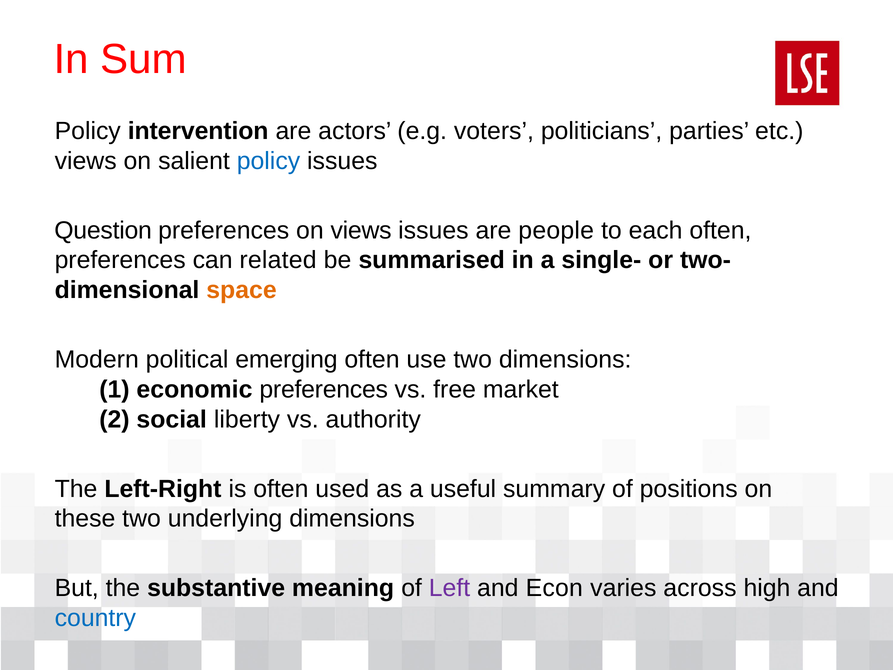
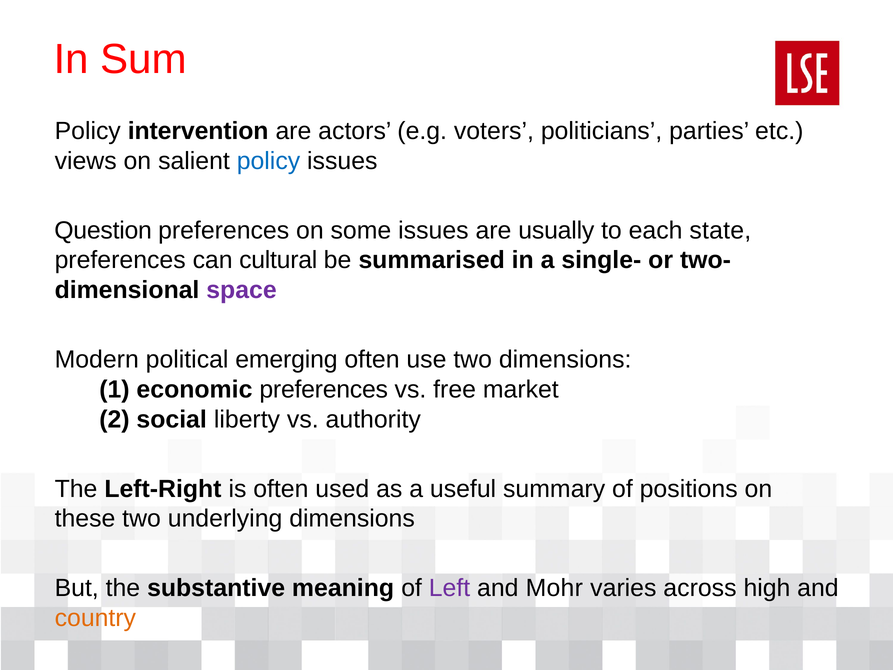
on views: views -> some (361, 230)
people: people -> usually (556, 230)
each often: often -> state (720, 230)
related: related -> cultural (278, 260)
space colour: orange -> purple (242, 290)
Econ: Econ -> Mohr (554, 588)
country colour: blue -> orange (95, 618)
